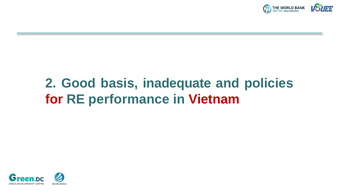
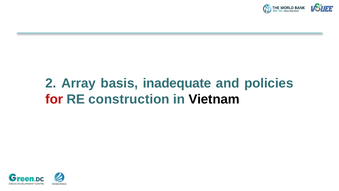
Good: Good -> Array (79, 83)
performance: performance -> construction (129, 99)
Vietnam colour: red -> black (214, 99)
